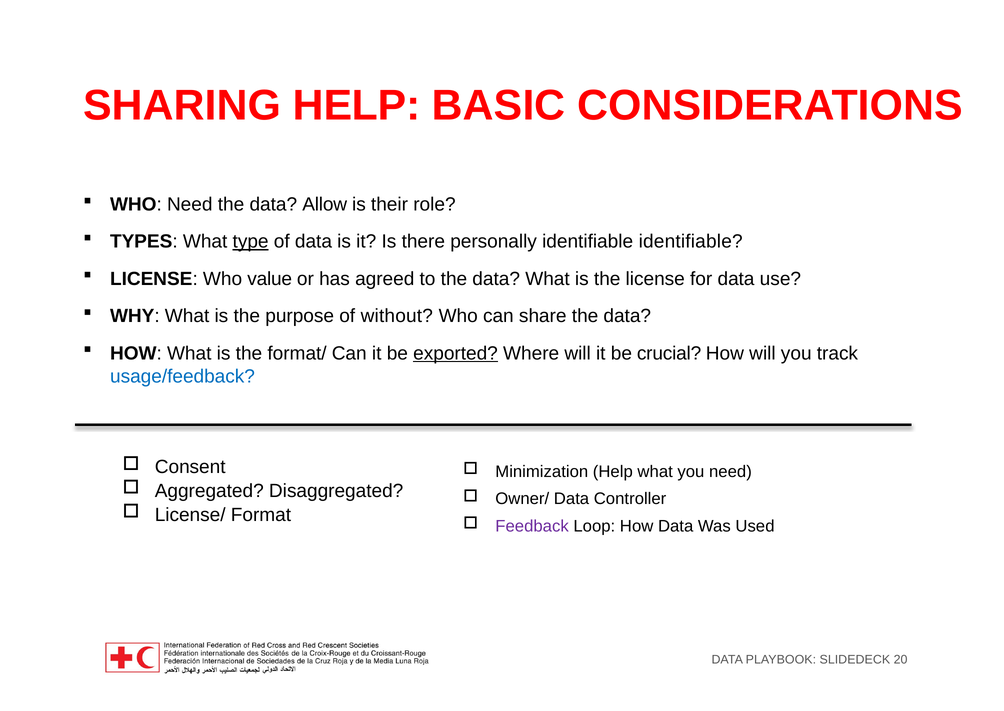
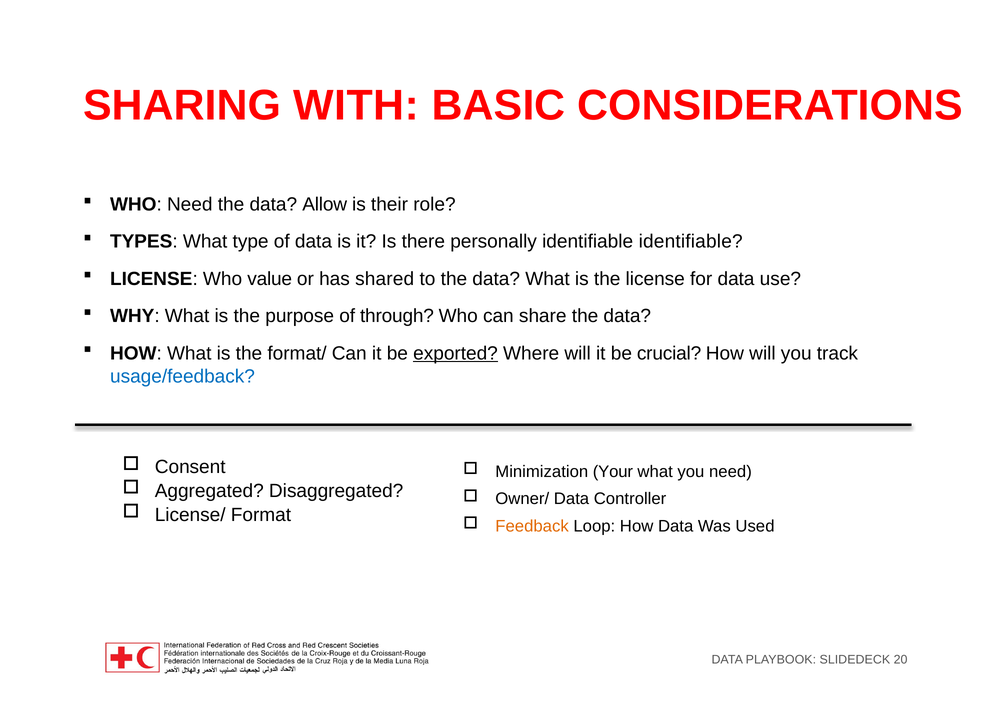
SHARING HELP: HELP -> WITH (356, 106)
type underline: present -> none (251, 241)
agreed: agreed -> shared (385, 279)
without: without -> through (397, 316)
Minimization Help: Help -> Your (613, 471)
Feedback colour: purple -> orange (532, 526)
